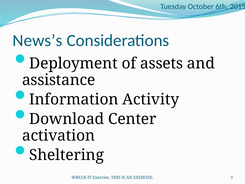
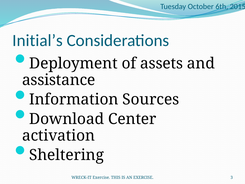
News’s: News’s -> Initial’s (37, 40)
Activity: Activity -> Sources (151, 99)
